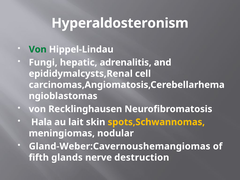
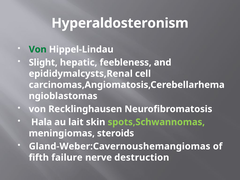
Fungi: Fungi -> Slight (43, 62)
adrenalitis: adrenalitis -> feebleness (126, 62)
spots,Schwannomas colour: yellow -> light green (156, 122)
nodular: nodular -> steroids (116, 133)
glands: glands -> failure (67, 158)
